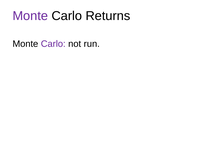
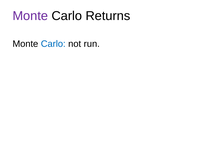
Carlo colour: purple -> blue (53, 44)
